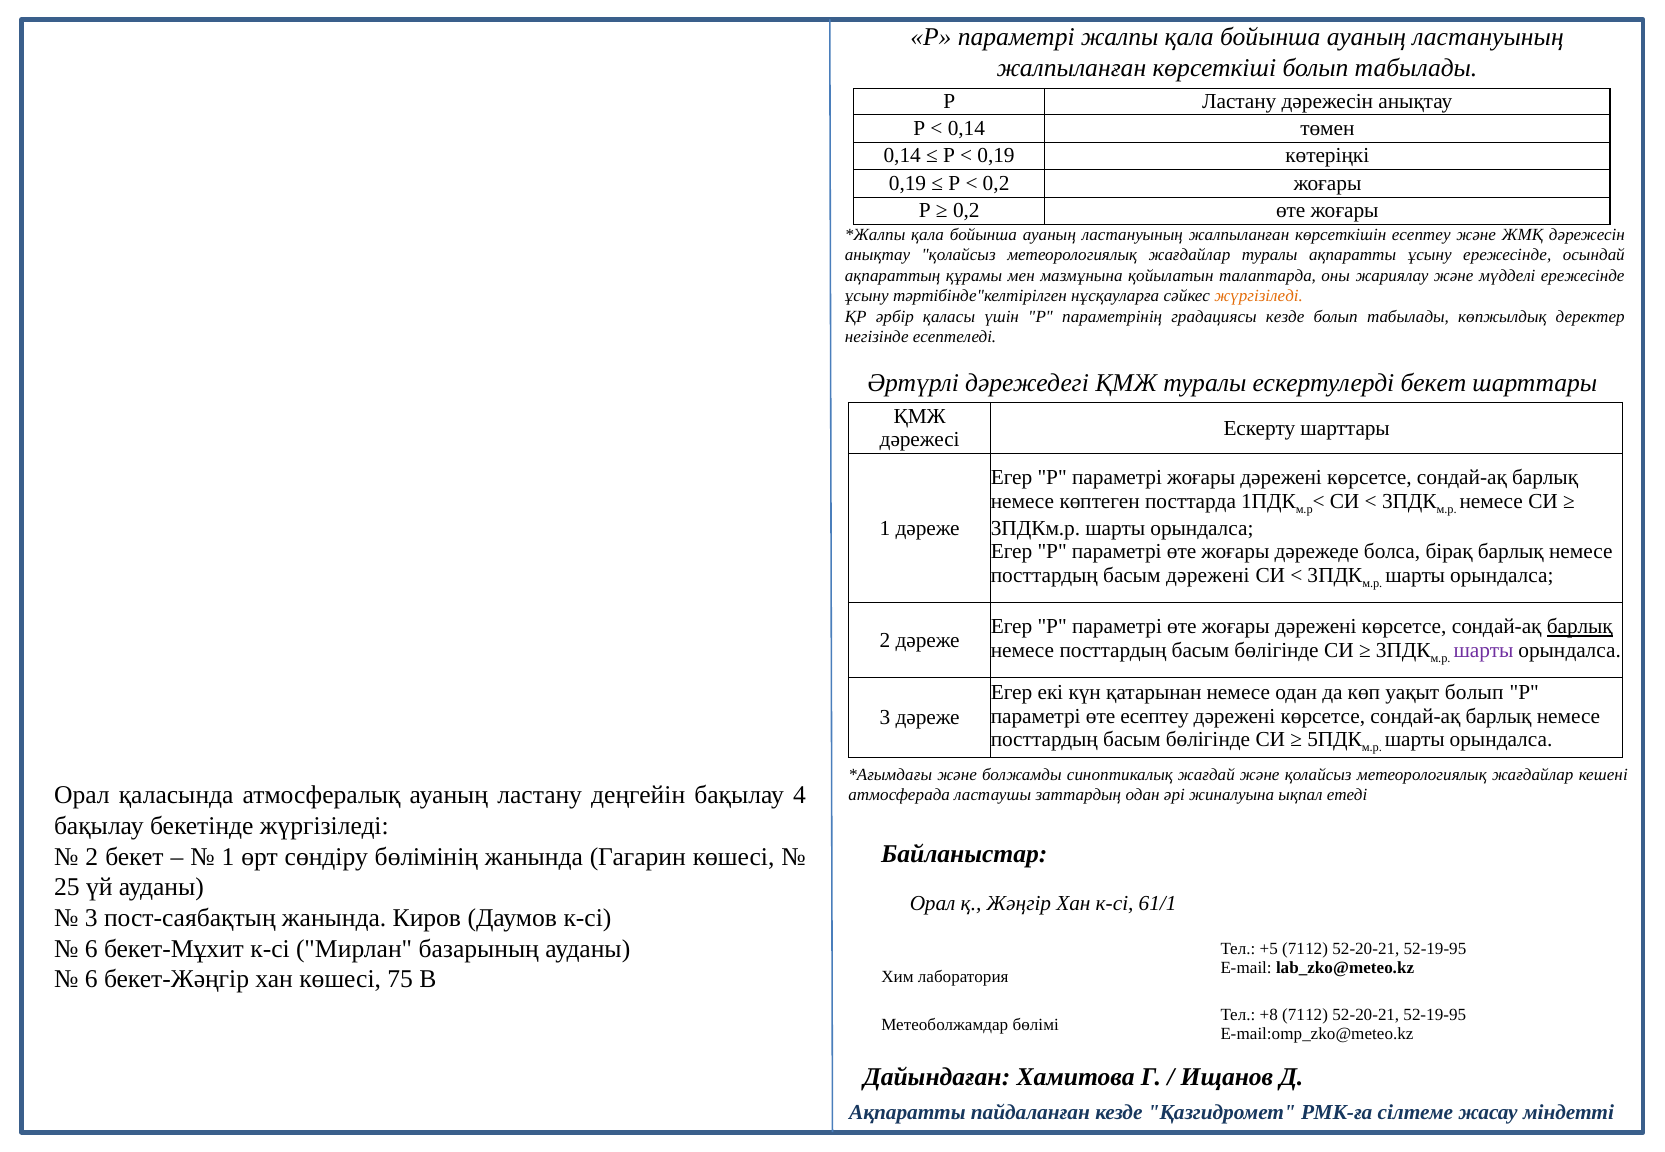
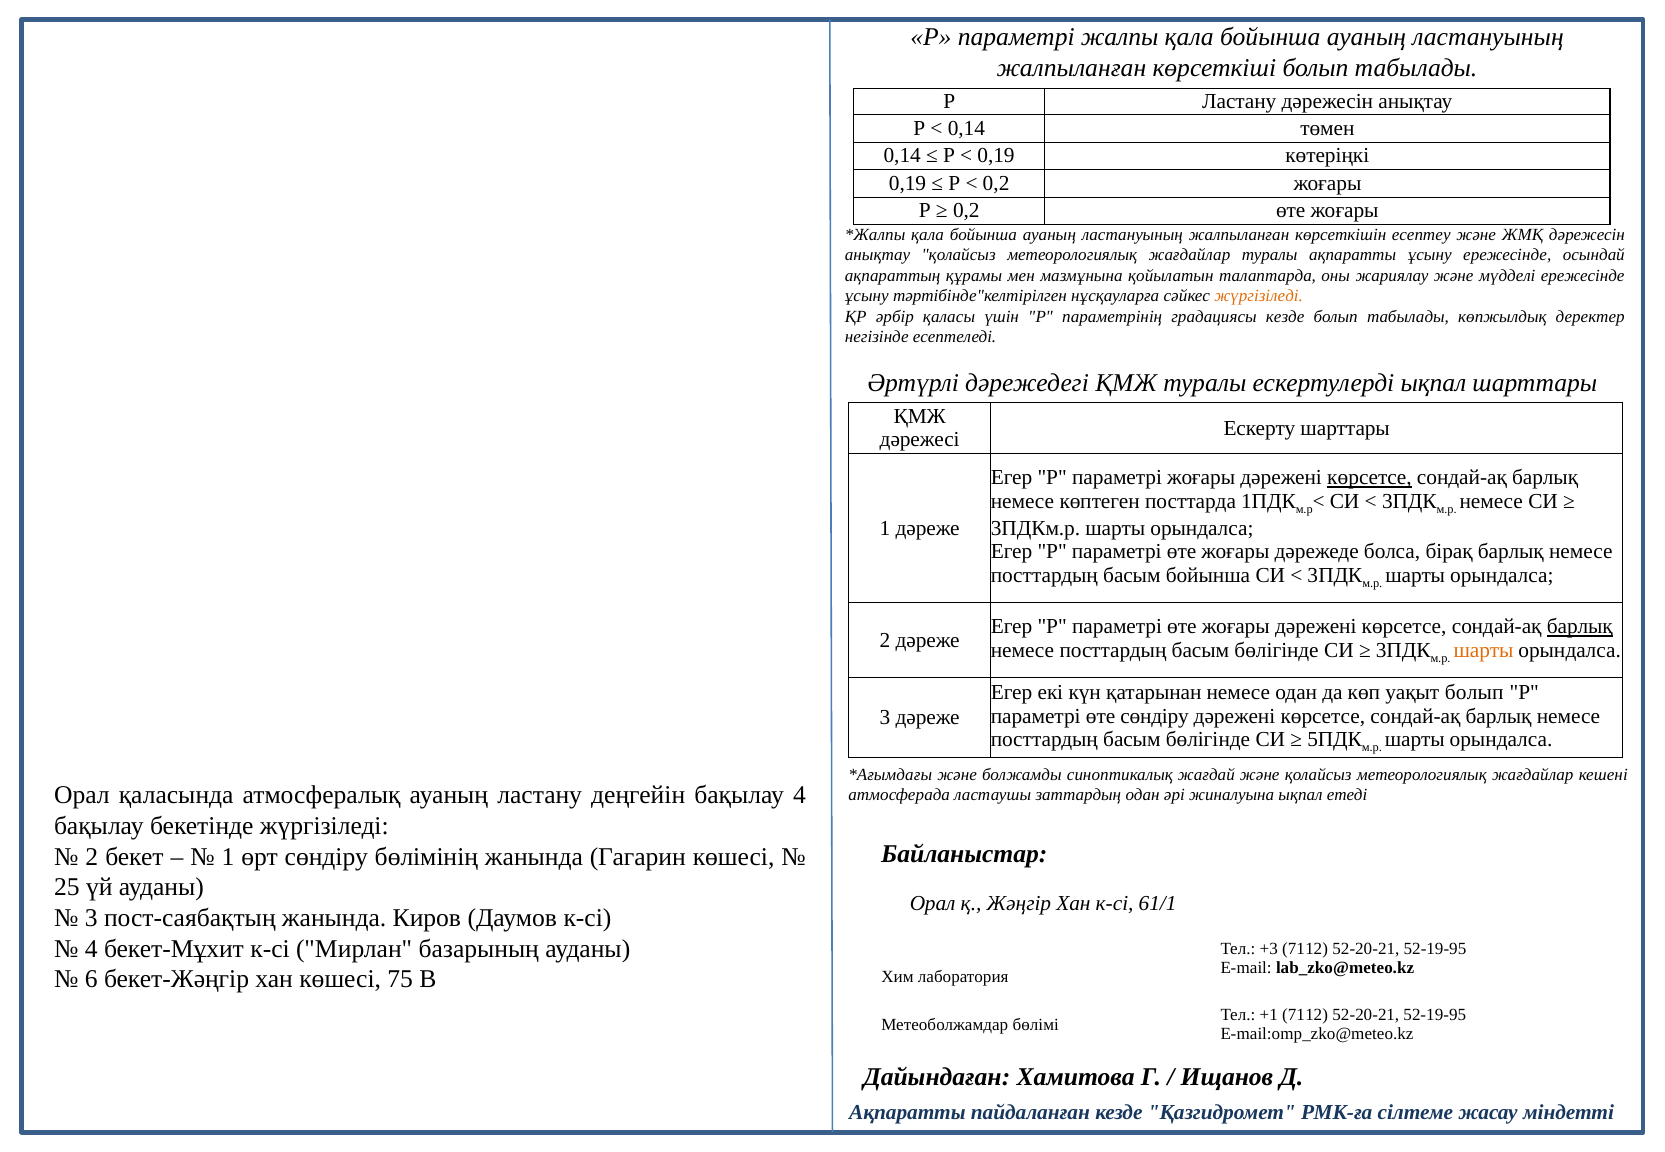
ескертулерді бекет: бекет -> ықпал (1433, 383)
көрсетсе underline: none -> present (1369, 478)
басым дәрежені: дәрежені -> бойынша (1208, 576)
шарты colour: purple -> orange (1483, 651)
өте есептеу: есептеу -> сөндіру (1155, 716)
6: 6 -> 4 (91, 949)
+5: +5 -> +3 (1269, 949)
+8: +8 -> +1 (1269, 1016)
